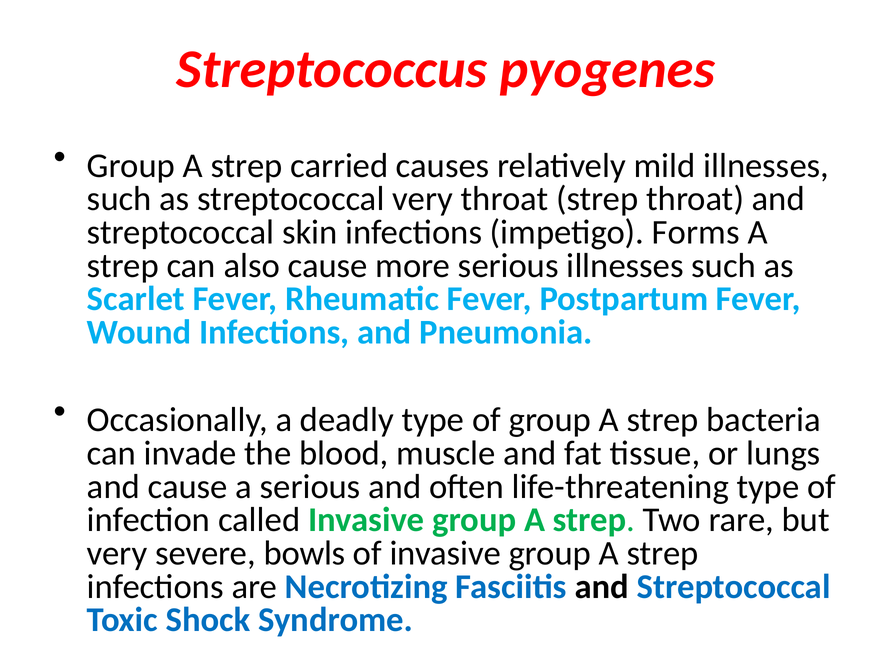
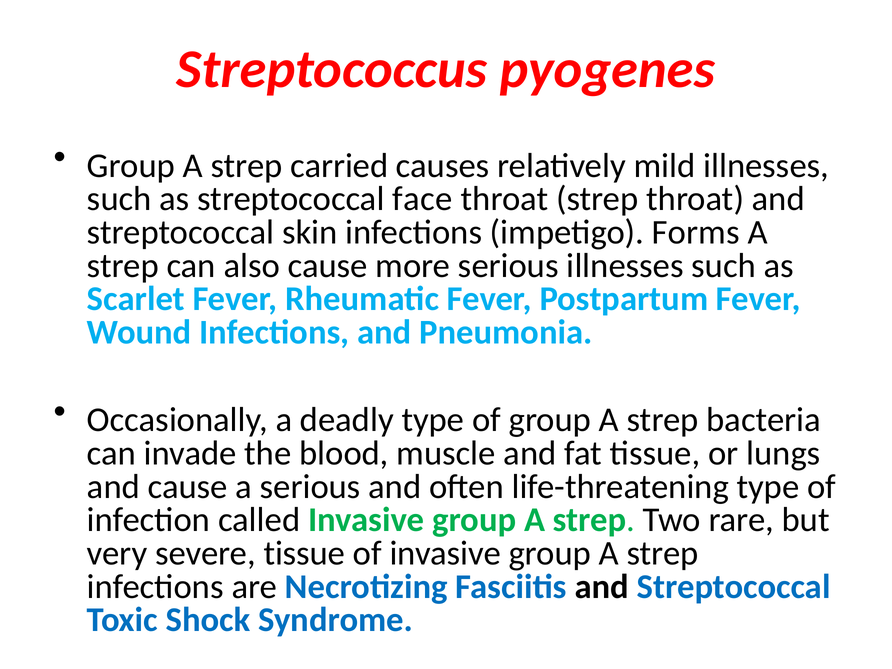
streptococcal very: very -> face (423, 199)
severe bowls: bowls -> tissue (304, 553)
